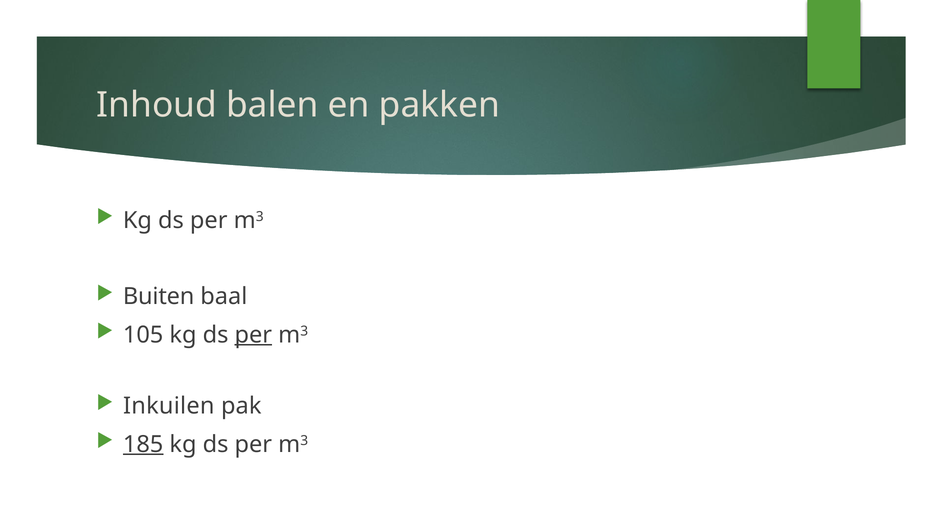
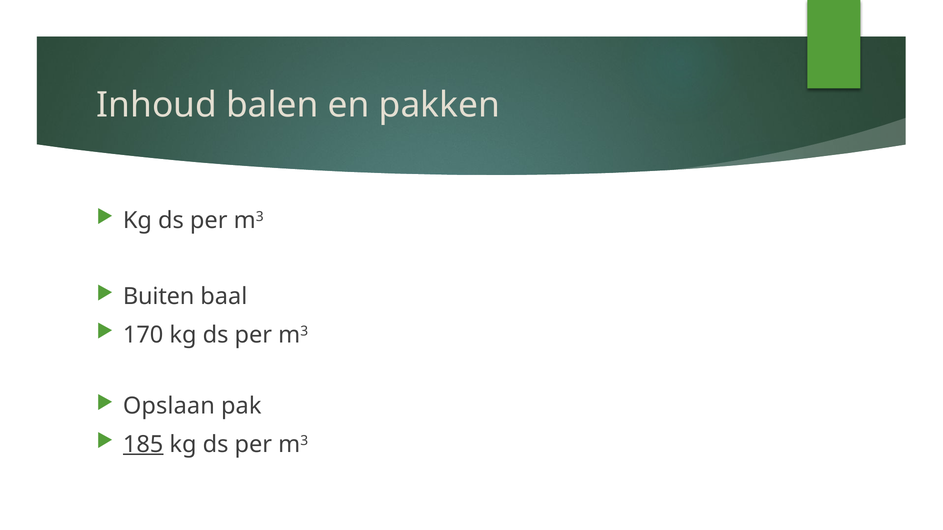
105: 105 -> 170 (143, 335)
per underline: present -> none (253, 335)
Inkuilen: Inkuilen -> Opslaan (169, 407)
